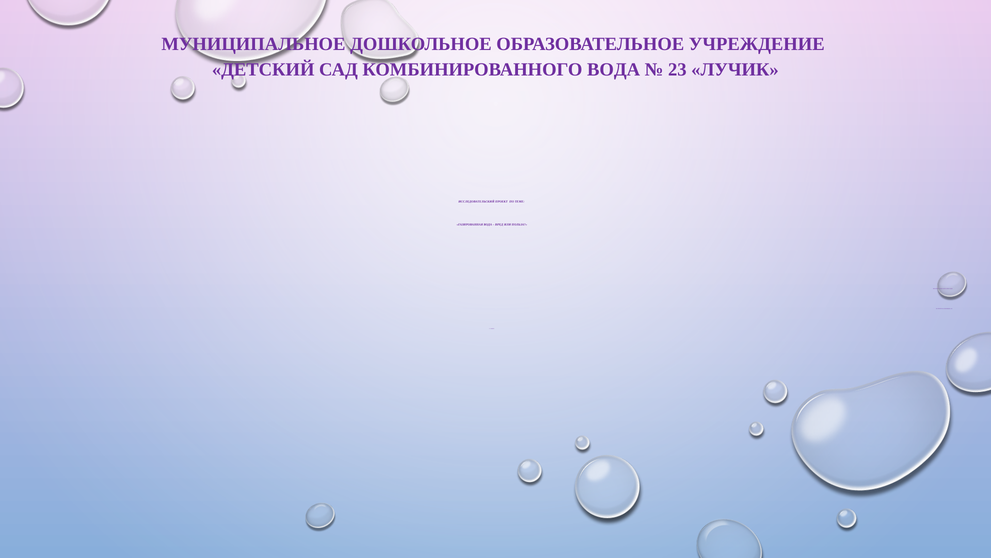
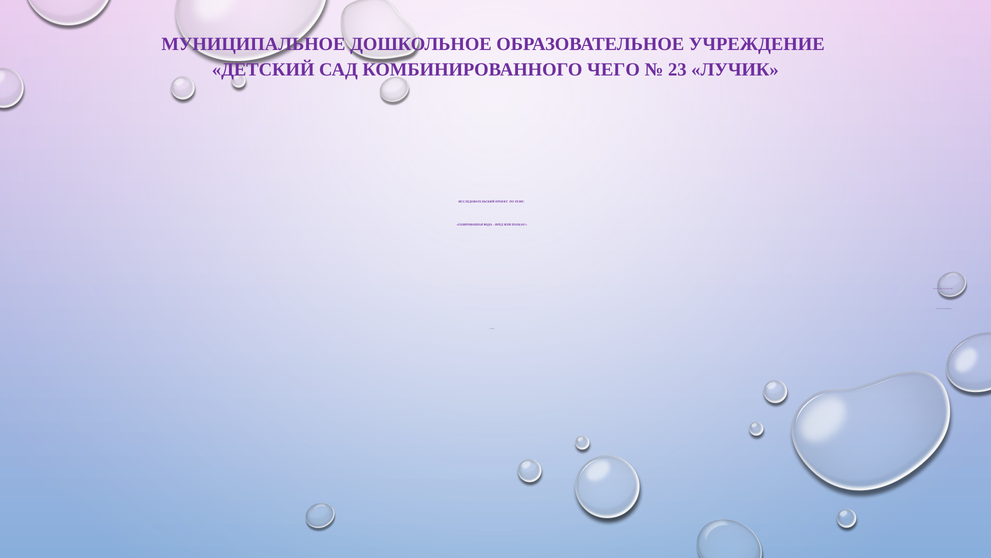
КОМБИНИРОВАННОГО ВОДА: ВОДА -> ЧЕГО (613, 69)
